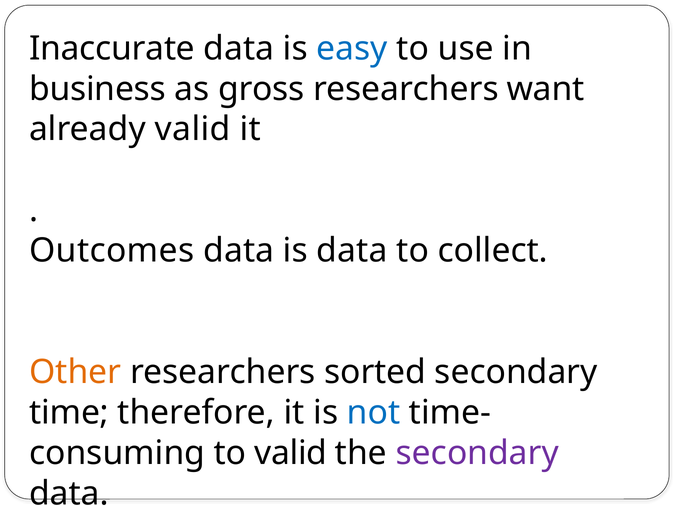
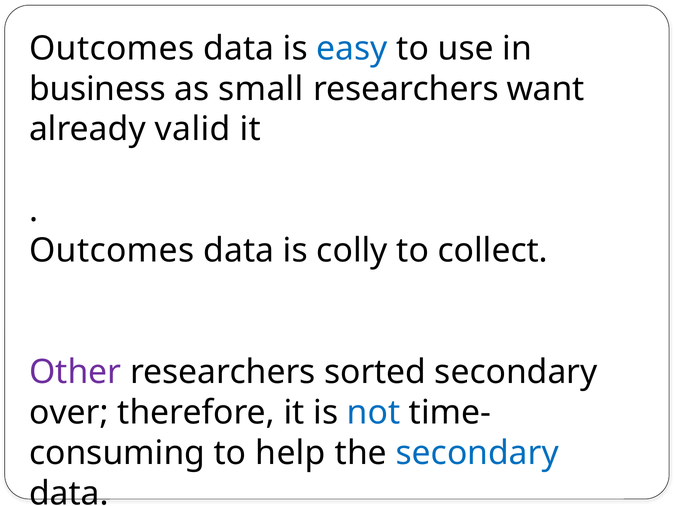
Inaccurate: Inaccurate -> Outcomes (112, 48)
gross: gross -> small (261, 89)
is data: data -> colly (352, 251)
Other colour: orange -> purple (75, 372)
time: time -> over (69, 412)
to valid: valid -> help (290, 453)
secondary colour: purple -> blue (477, 453)
